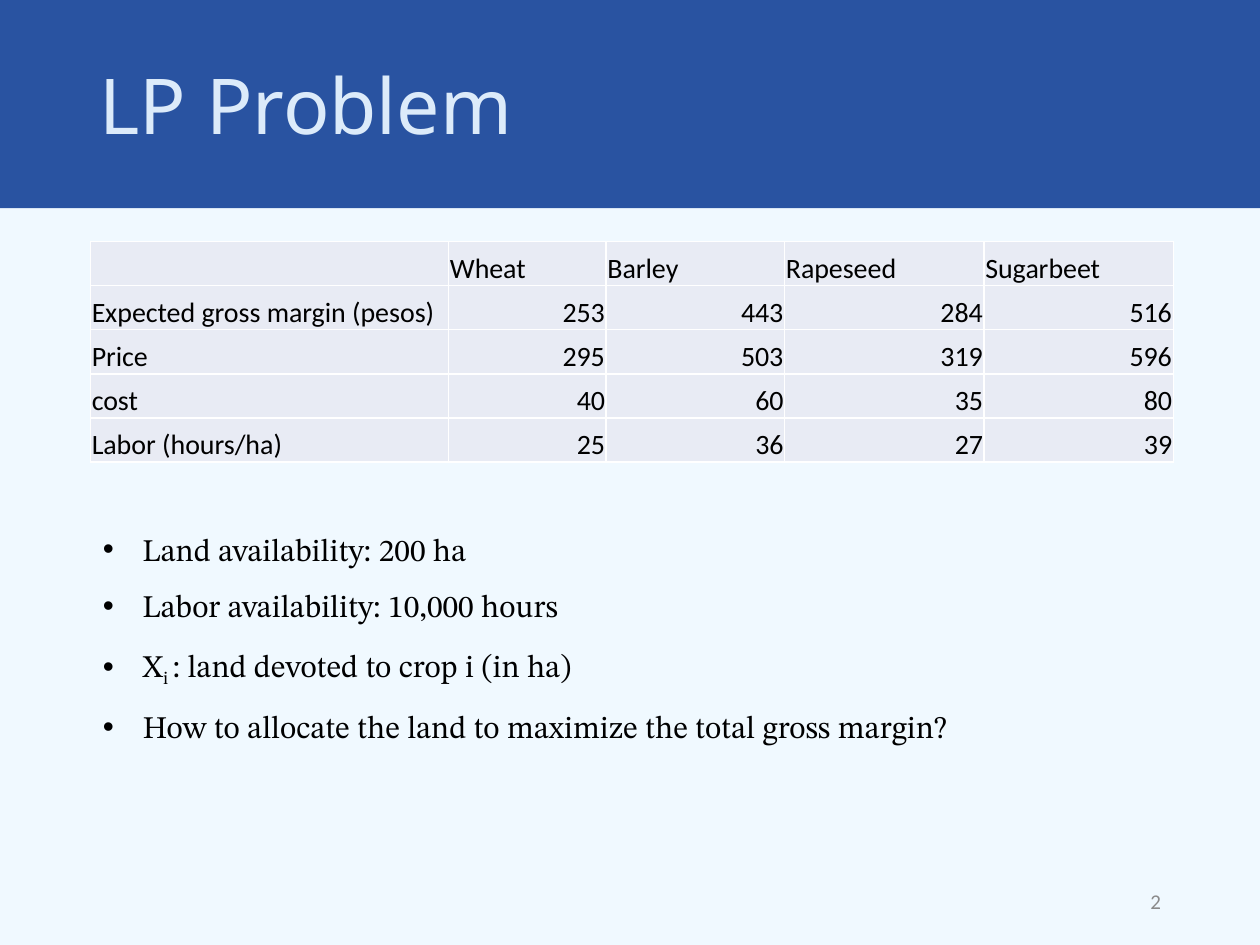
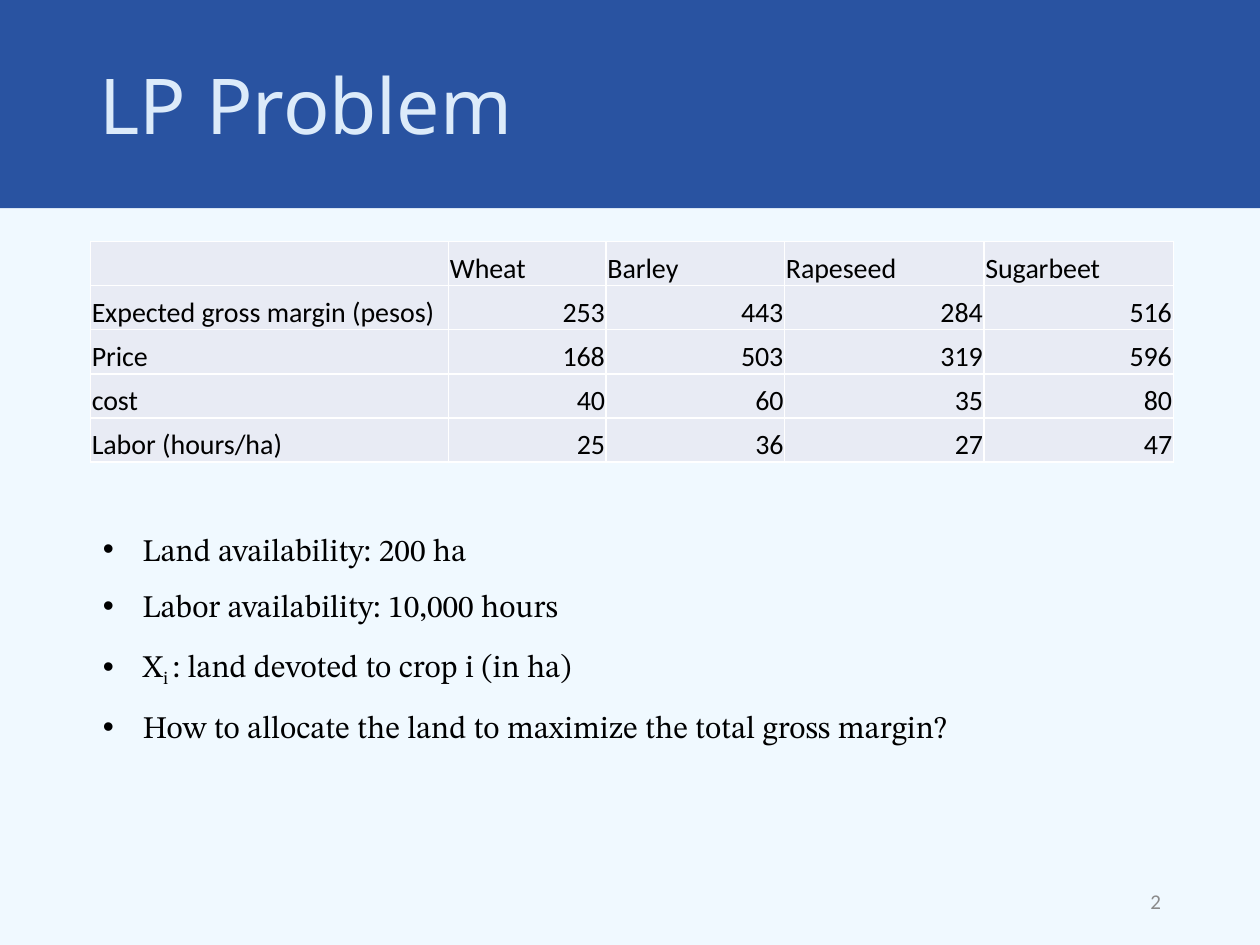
295: 295 -> 168 (584, 357)
39: 39 -> 47 (1158, 445)
